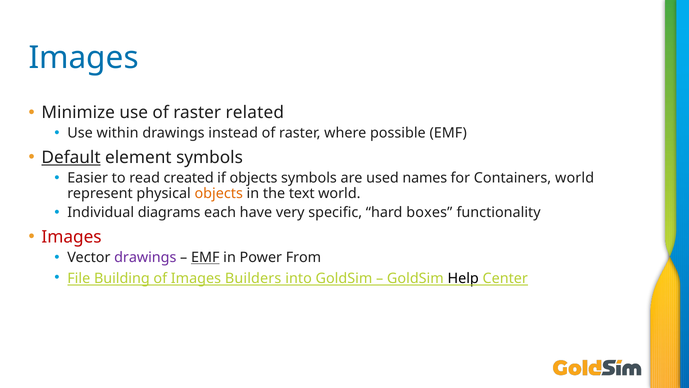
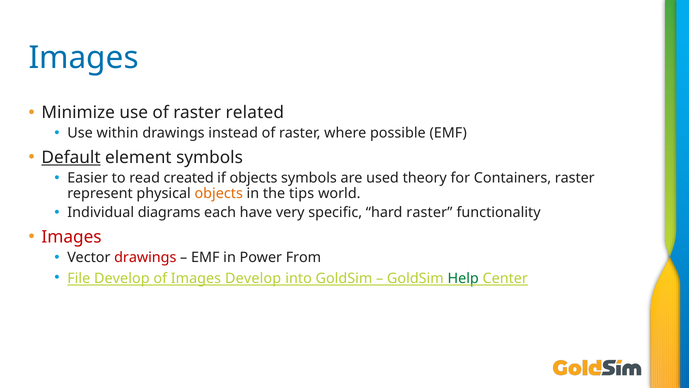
names: names -> theory (425, 178)
Containers world: world -> raster (575, 178)
text: text -> tips (302, 193)
hard boxes: boxes -> raster (429, 212)
drawings colour: purple -> red (145, 257)
EMF underline: present -> none (205, 257)
File Building: Building -> Develop (122, 278)
Images Builders: Builders -> Develop (253, 278)
Help colour: black -> green (463, 278)
